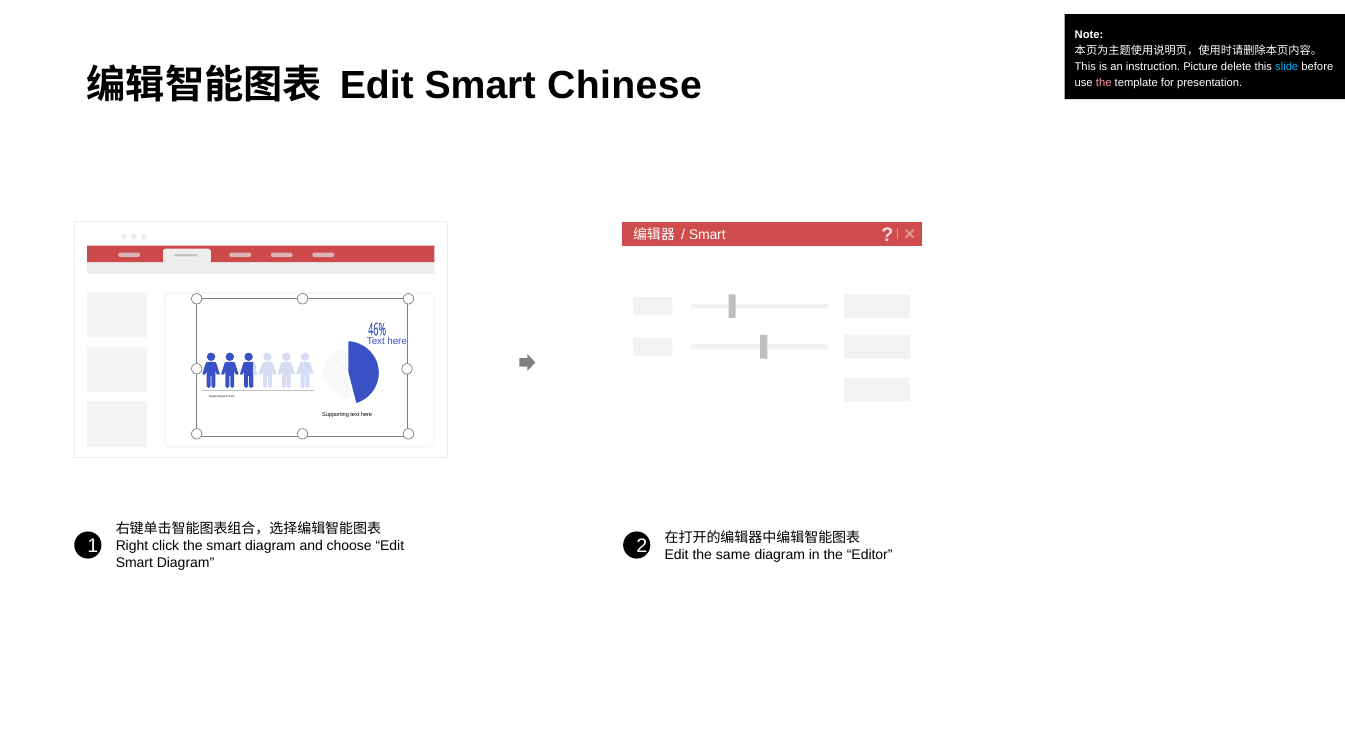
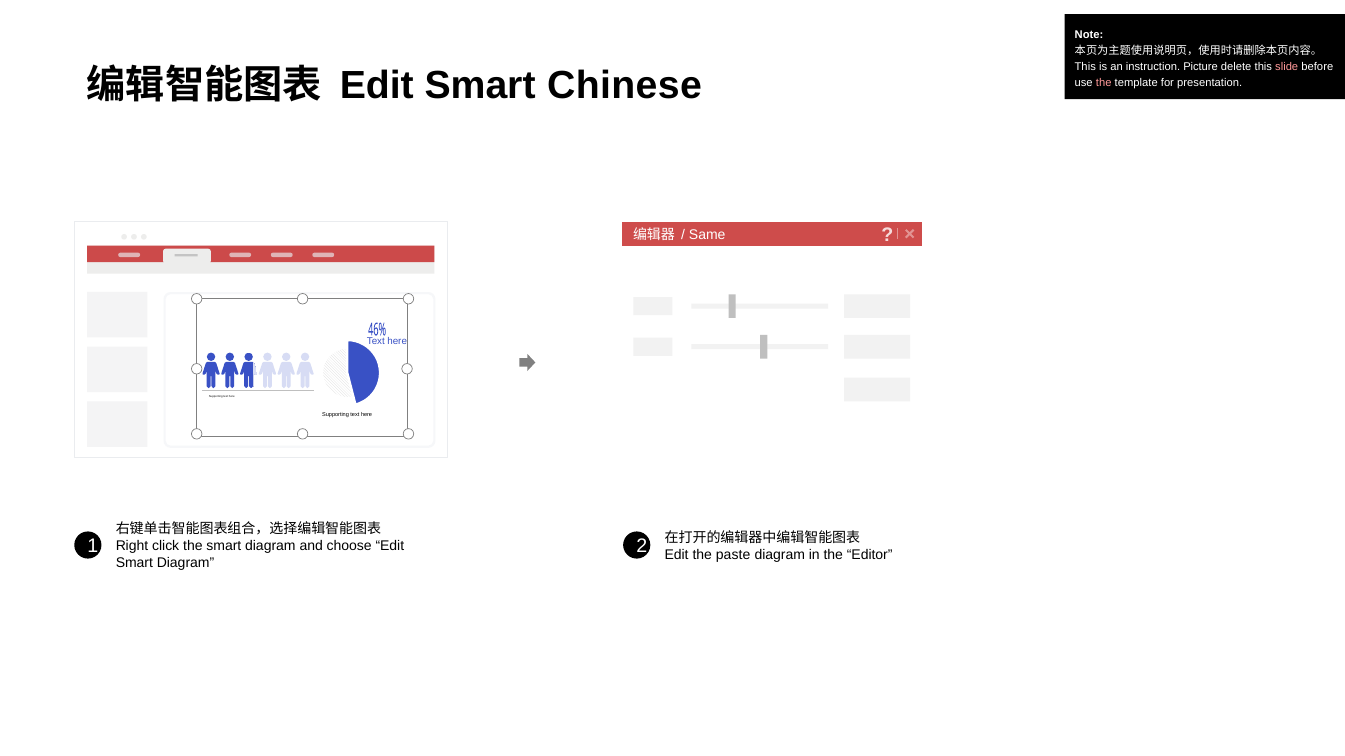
slide colour: light blue -> pink (1287, 67)
Smart: Smart -> Same (707, 235)
same: same -> paste (733, 555)
